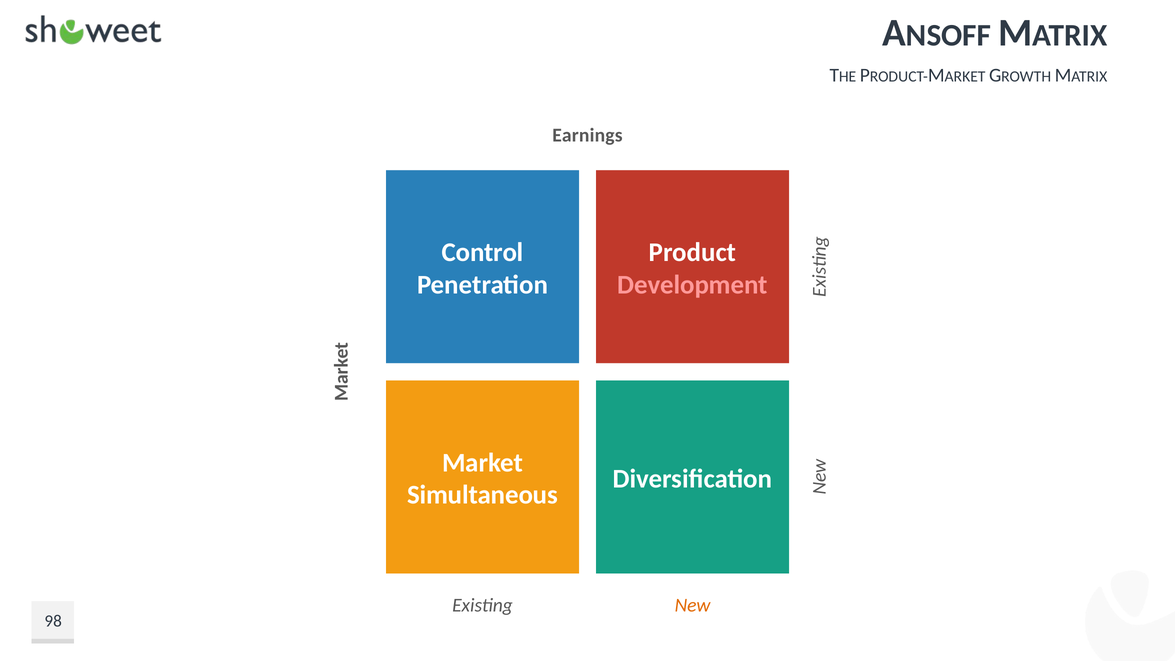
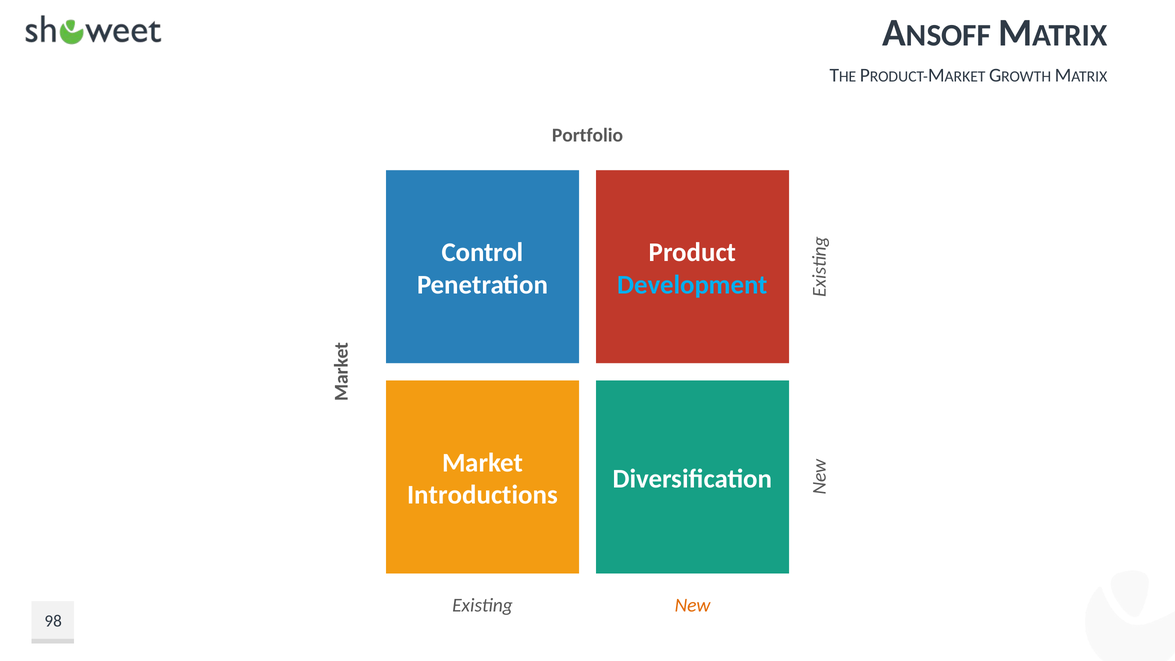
Earnings: Earnings -> Portfolio (588, 135)
Development colour: pink -> light blue (693, 285)
Simultaneous: Simultaneous -> Introductions (482, 495)
